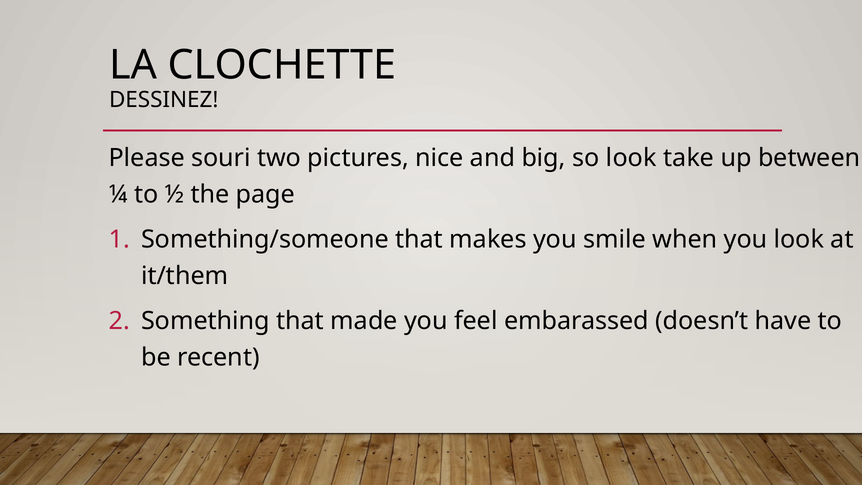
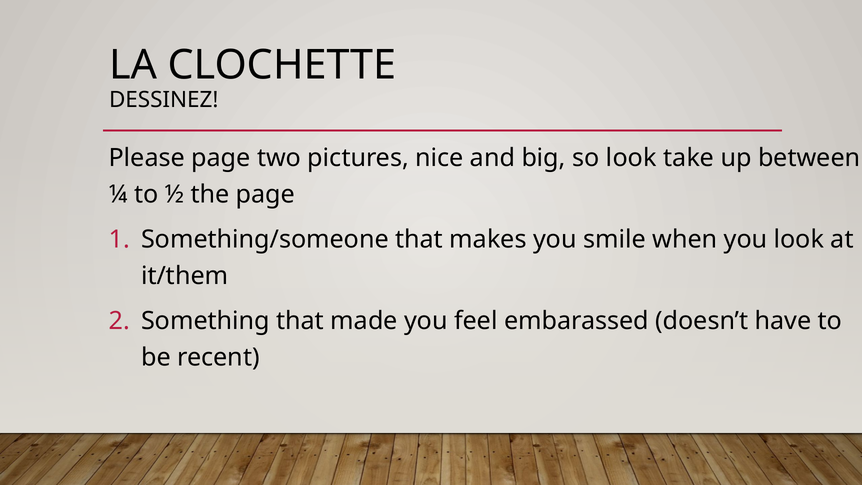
Please souri: souri -> page (221, 158)
